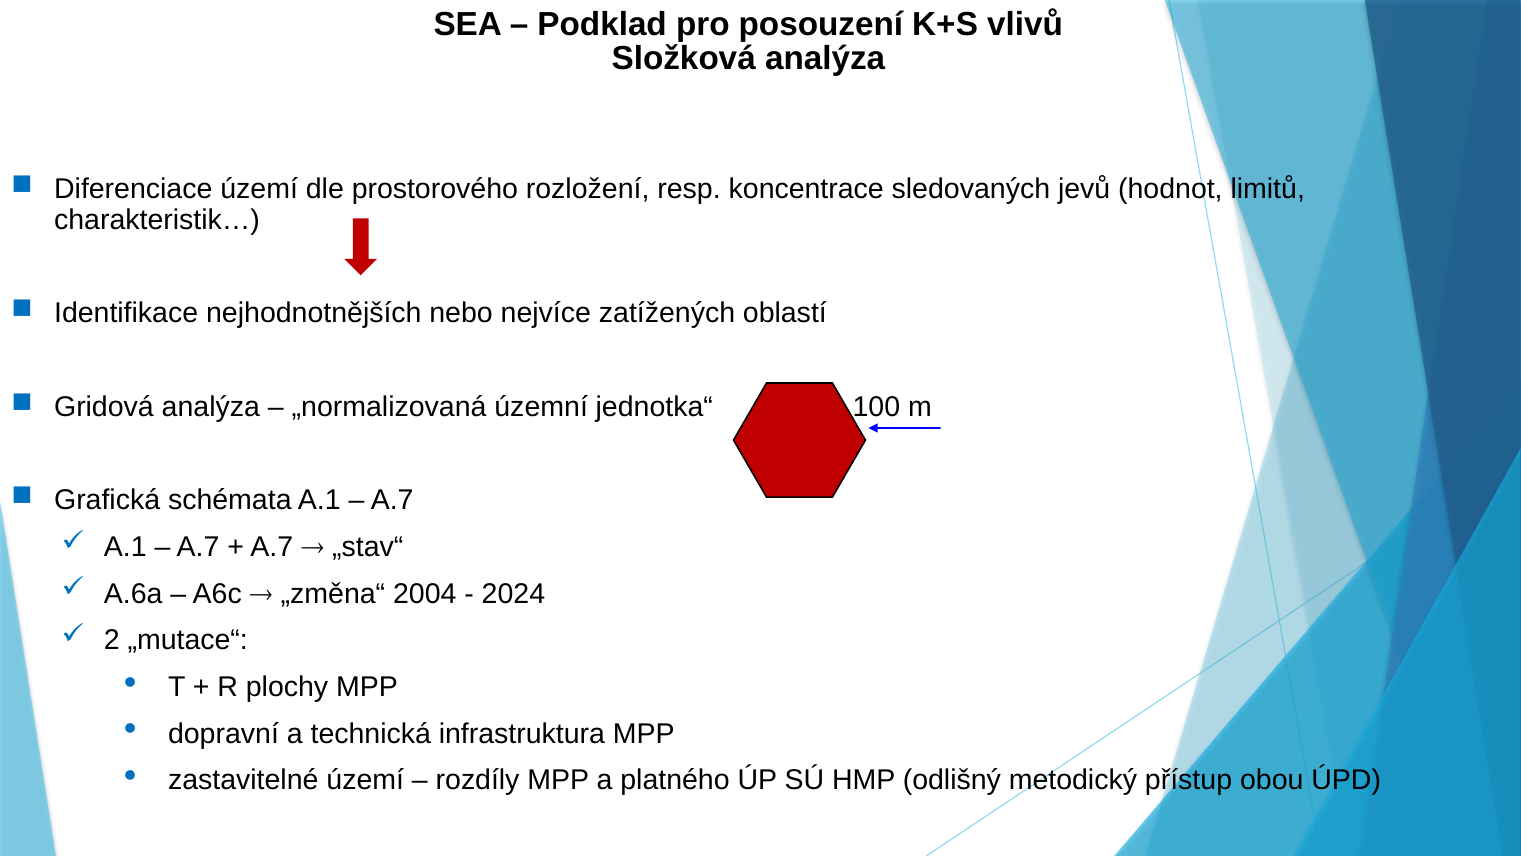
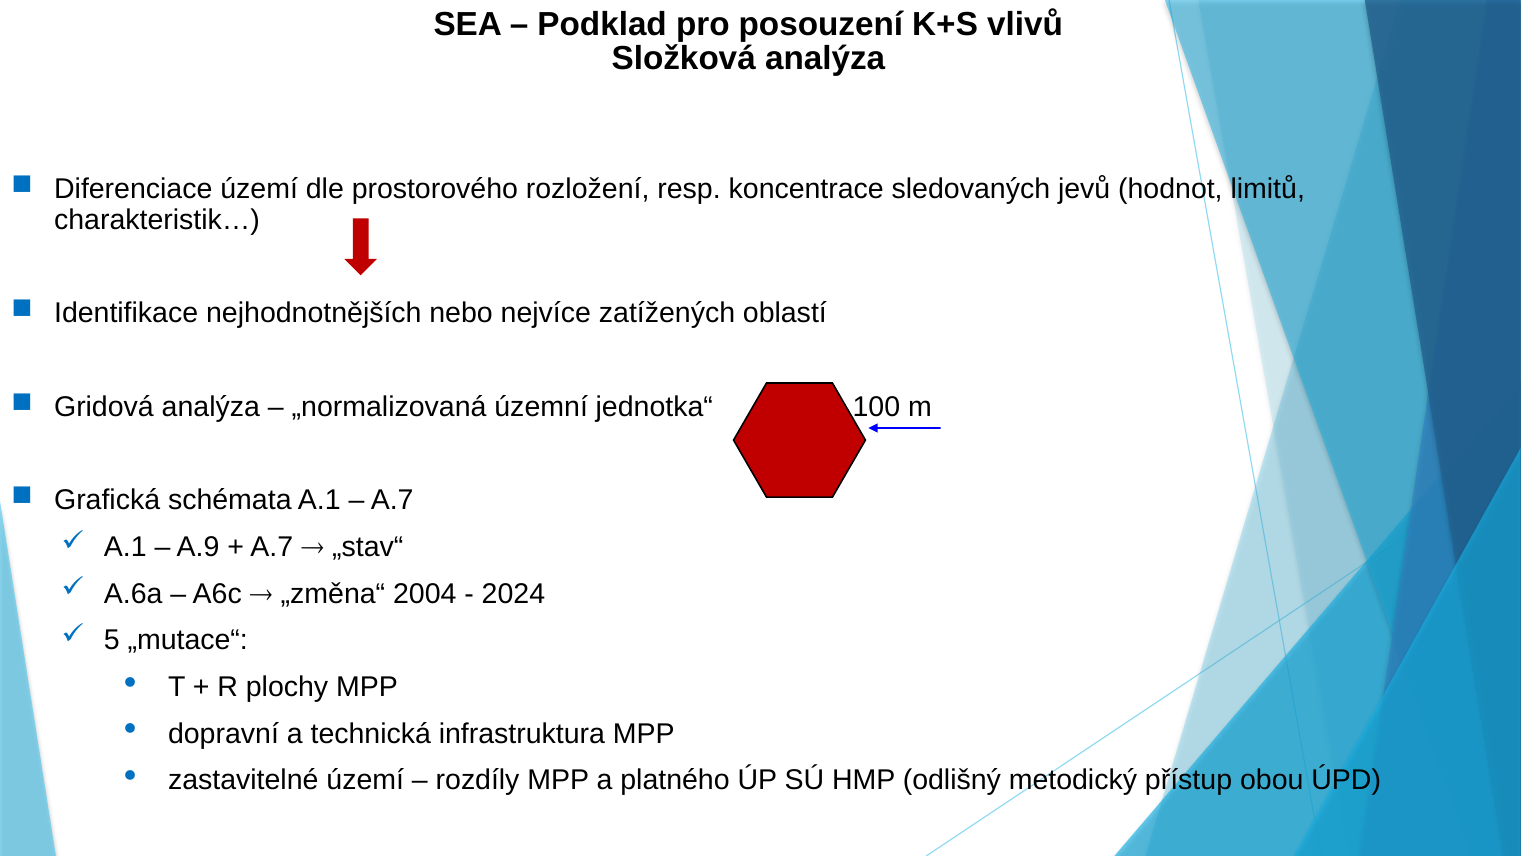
A.7: A.7 -> A.9 (198, 547)
2: 2 -> 5 (112, 640)
